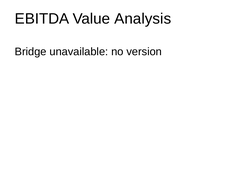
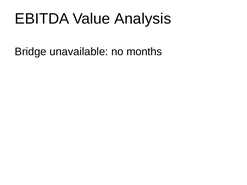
version: version -> months (144, 52)
